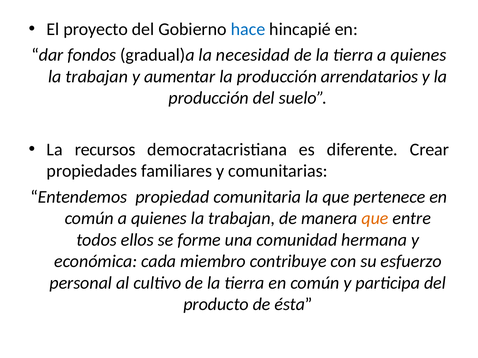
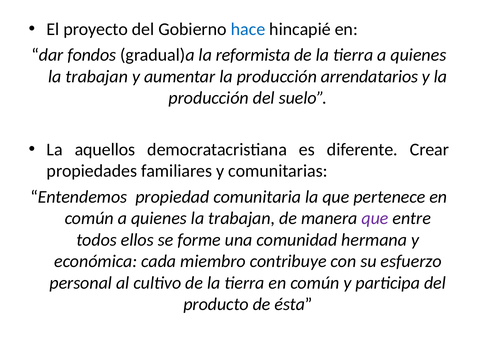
necesidad: necesidad -> reformista (253, 55)
recursos: recursos -> aquellos (105, 150)
que colour: orange -> purple (375, 219)
